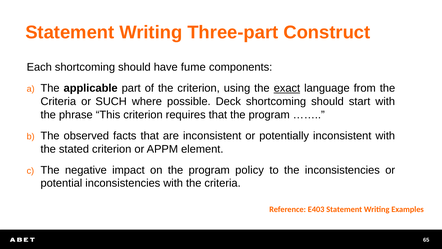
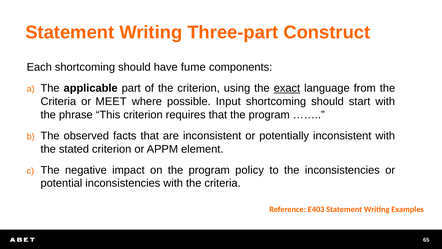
SUCH: SUCH -> MEET (111, 101)
Deck: Deck -> Input (228, 101)
